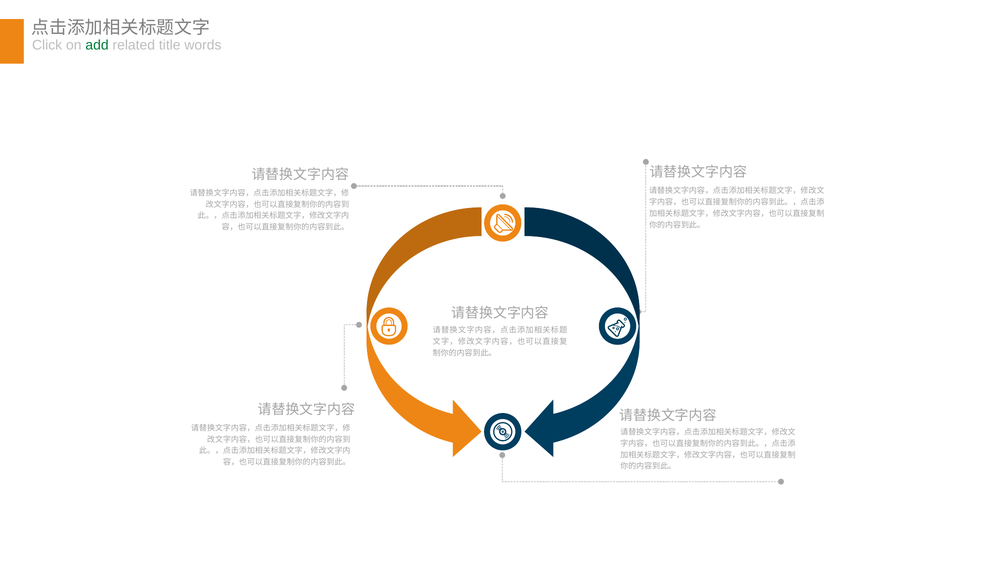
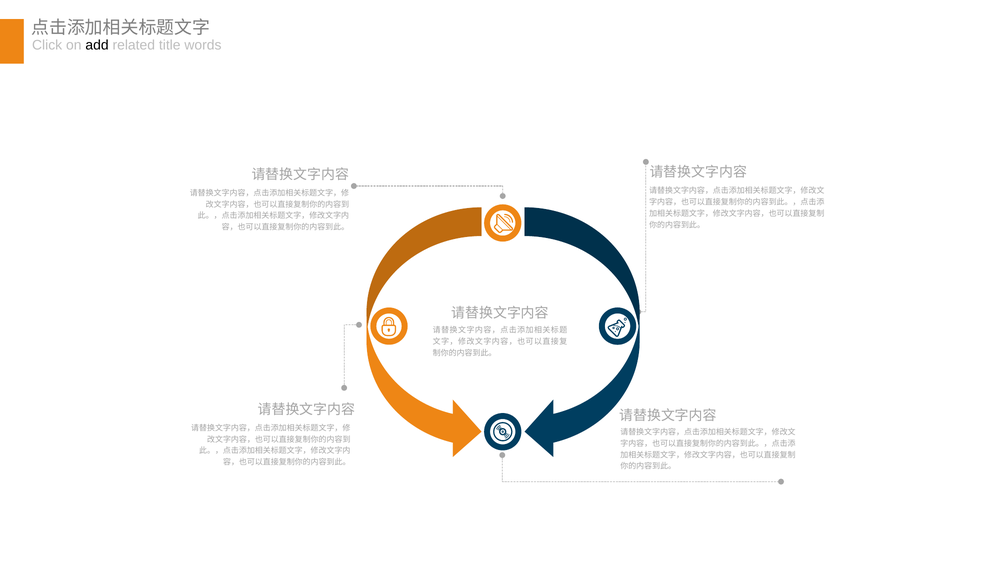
add colour: green -> black (97, 45)
